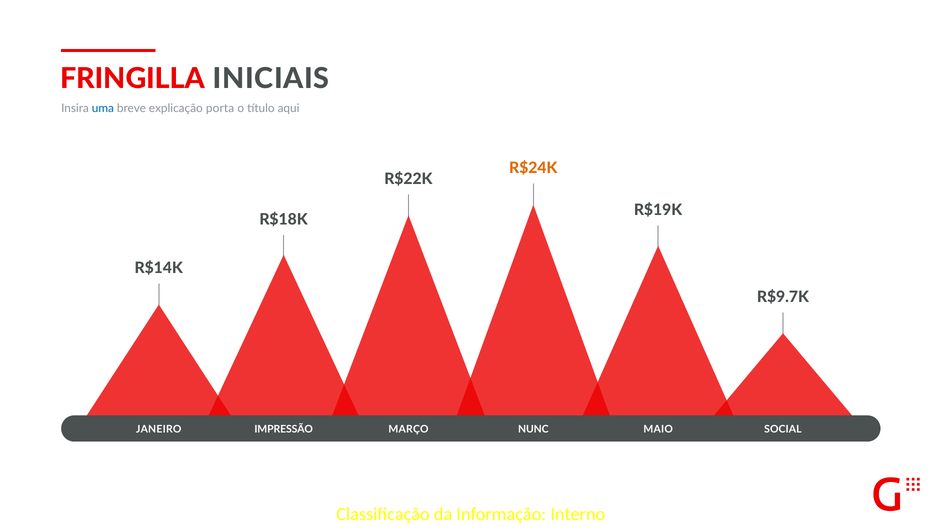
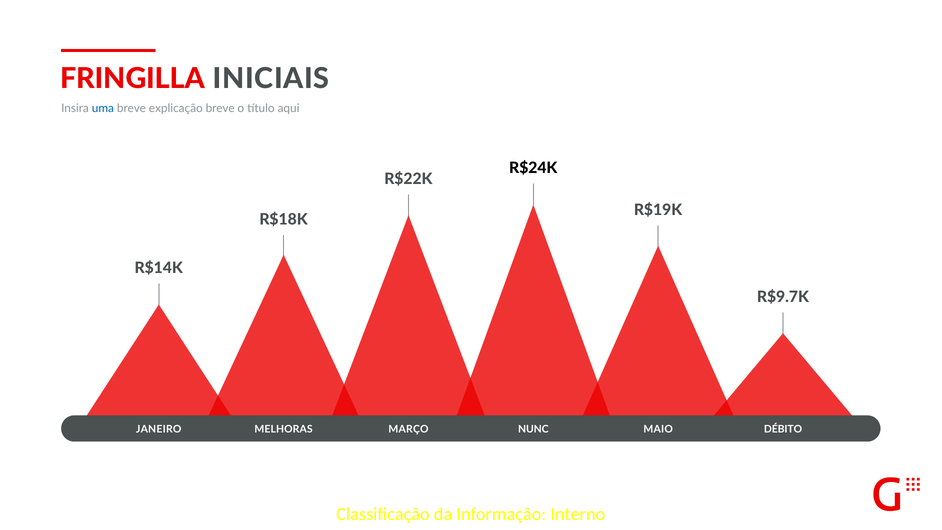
explicação porta: porta -> breve (220, 108)
R$24K colour: orange -> black (533, 168)
IMPRESSÃO: IMPRESSÃO -> MELHORAS (284, 429)
SOCIAL: SOCIAL -> DÉBITO (783, 429)
